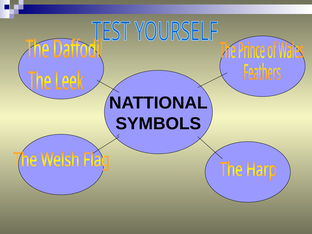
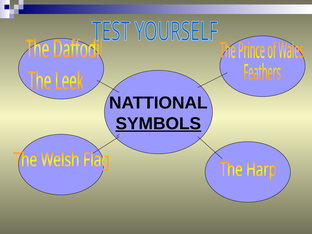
SYMBOLS underline: none -> present (158, 124)
